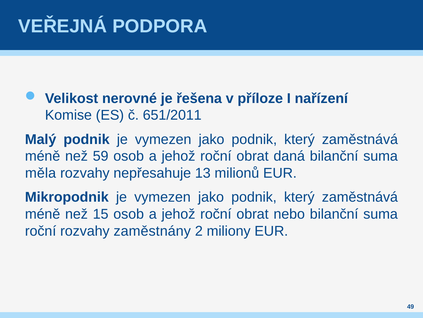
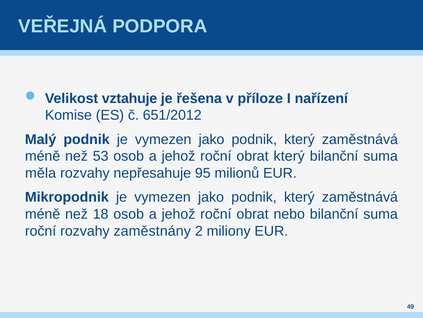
nerovné: nerovné -> vztahuje (130, 98)
651/2011: 651/2011 -> 651/2012 (172, 115)
59: 59 -> 53 (101, 156)
obrat daná: daná -> který (289, 156)
13: 13 -> 95 (203, 173)
15: 15 -> 18 (101, 214)
